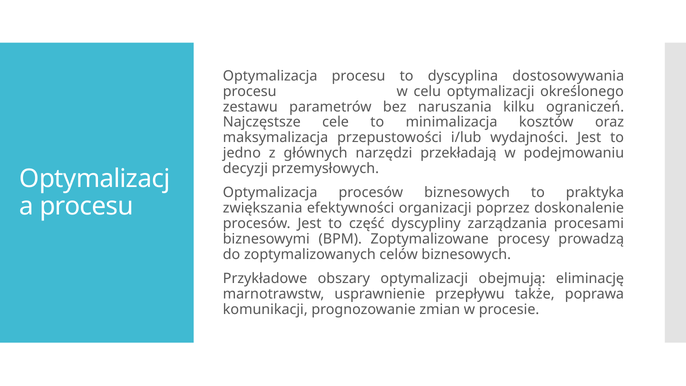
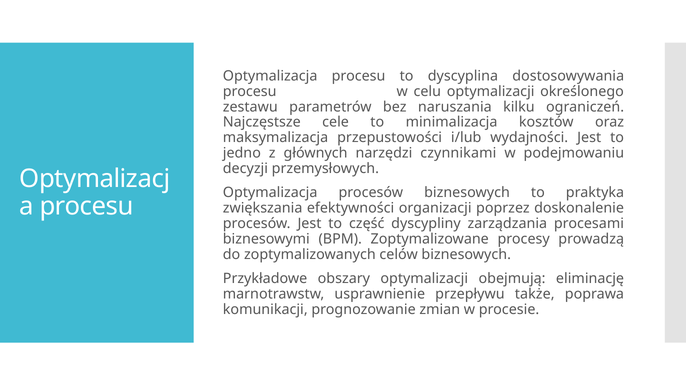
przekładają: przekładają -> czynnikami (458, 153)
